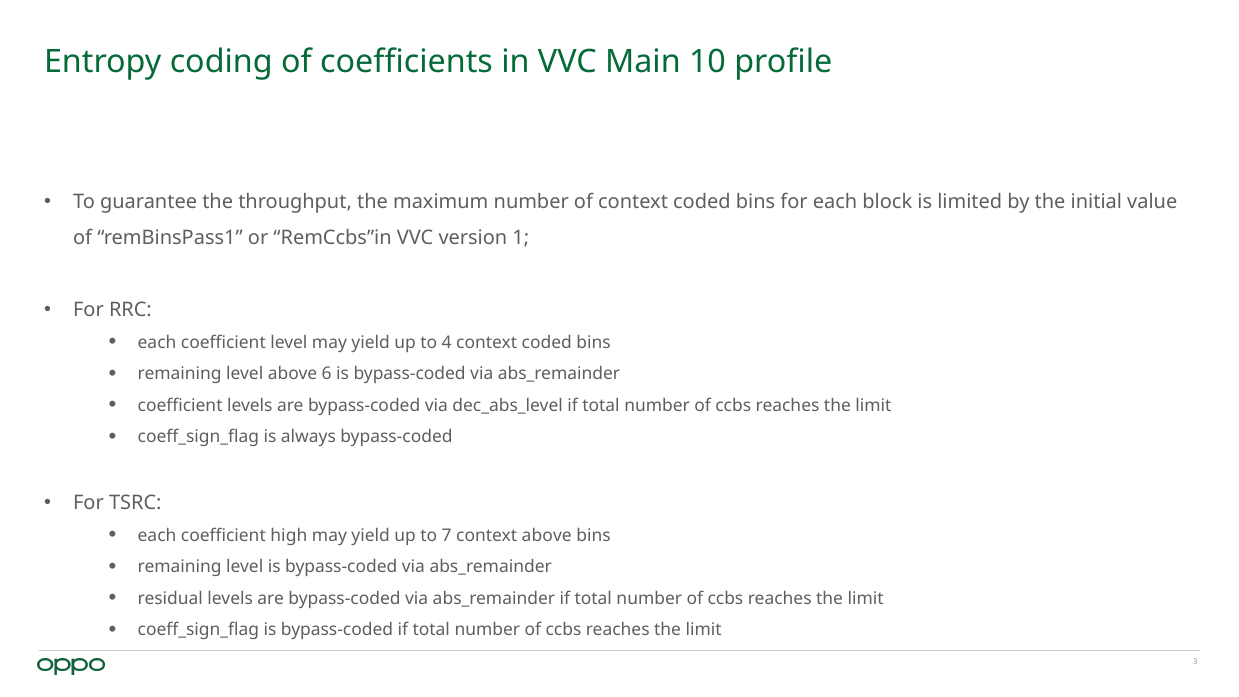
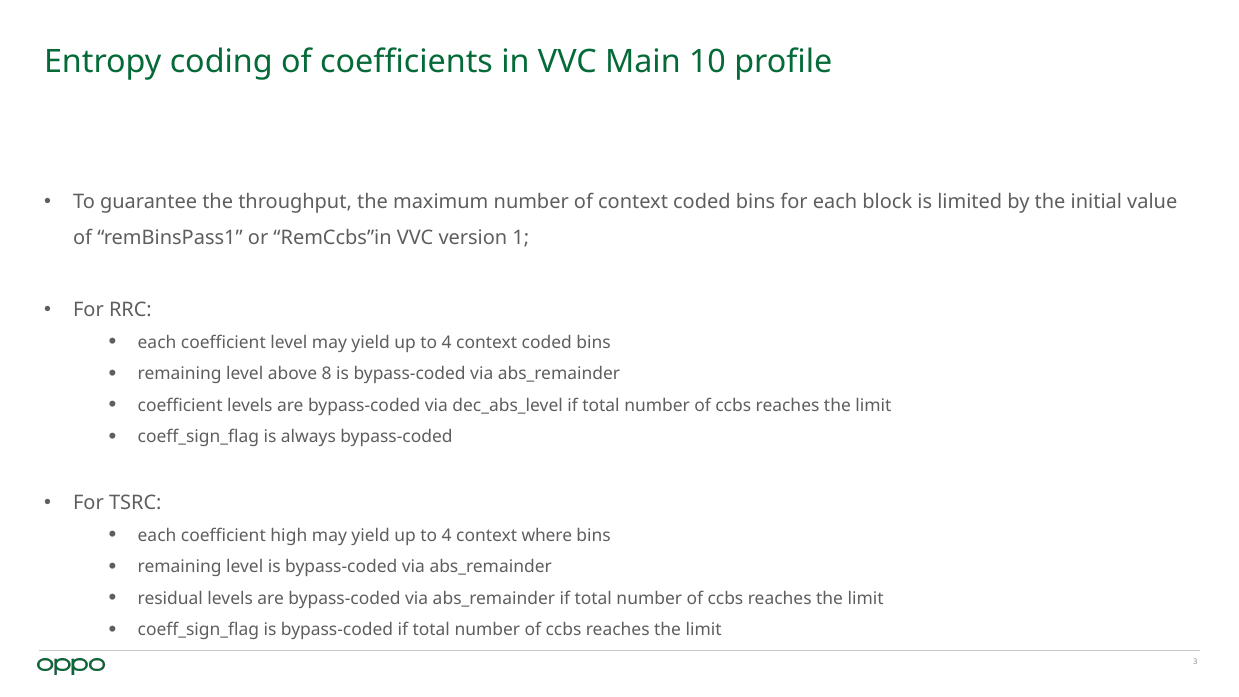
6: 6 -> 8 (327, 374)
7: 7 -> 4 (447, 535)
context above: above -> where (547, 535)
